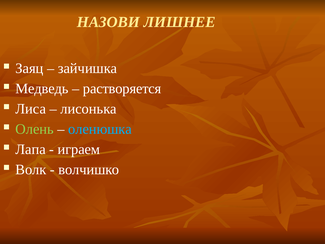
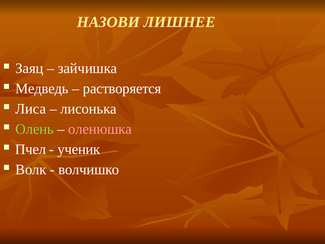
оленюшка colour: light blue -> pink (100, 129)
Лапа: Лапа -> Пчел (31, 149)
играем: играем -> ученик (79, 149)
